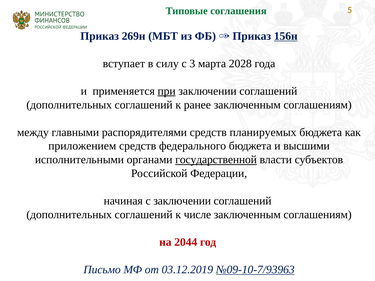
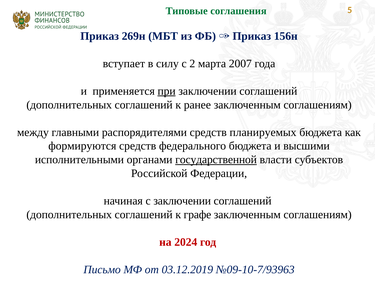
156н underline: present -> none (286, 36)
3: 3 -> 2 (192, 64)
2028: 2028 -> 2007 (240, 64)
приложением: приложением -> формируются (82, 146)
числе: числе -> графе (197, 215)
2044: 2044 -> 2024 (186, 242)
№09-10-7/93963 underline: present -> none (255, 270)
